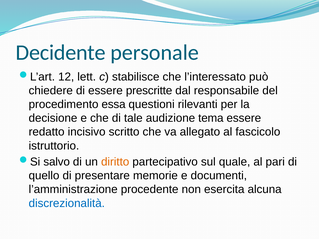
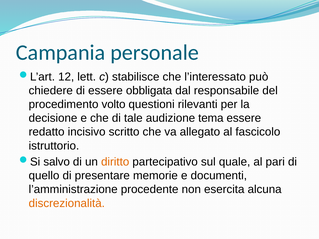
Decidente: Decidente -> Campania (61, 53)
prescritte: prescritte -> obbligata (149, 91)
essa: essa -> volto (114, 104)
discrezionalità colour: blue -> orange (67, 203)
